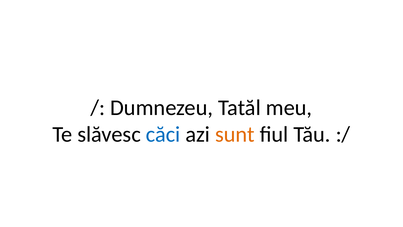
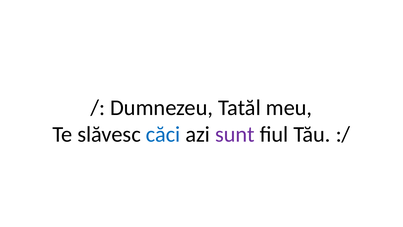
sunt colour: orange -> purple (235, 134)
